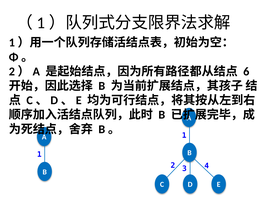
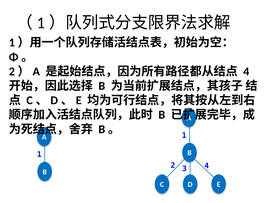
6: 6 -> 4 (246, 71)
